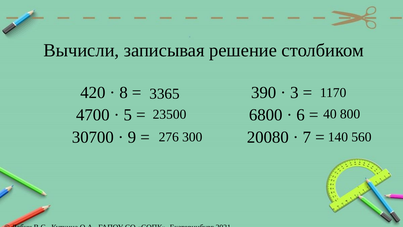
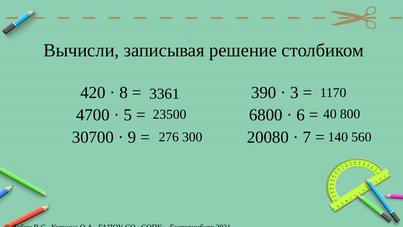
3365: 3365 -> 3361 (164, 94)
